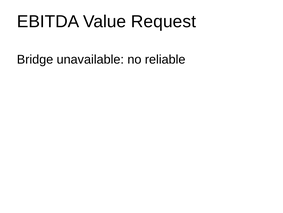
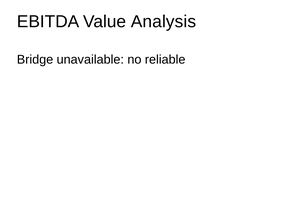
Request: Request -> Analysis (164, 21)
